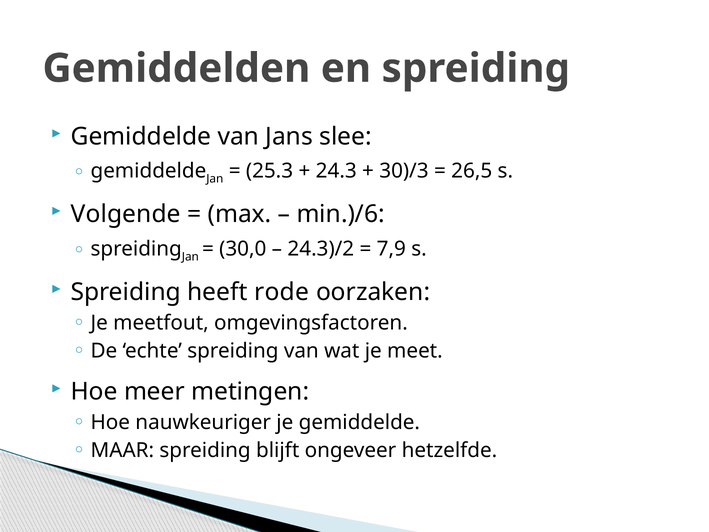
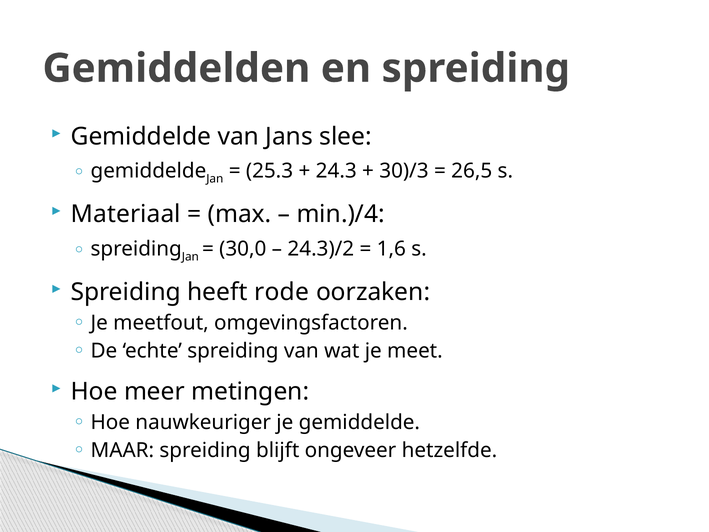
Volgende: Volgende -> Materiaal (126, 214)
min.)/6: min.)/6 -> min.)/4 (341, 214)
7,9: 7,9 -> 1,6 (391, 249)
